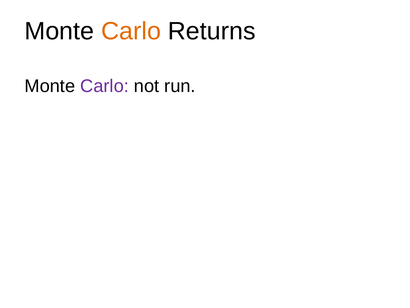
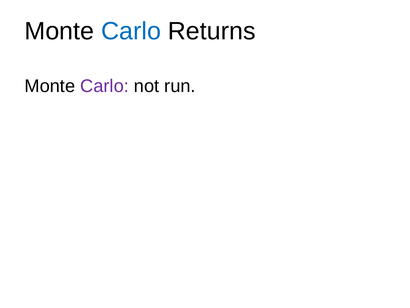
Carlo colour: orange -> blue (131, 31)
